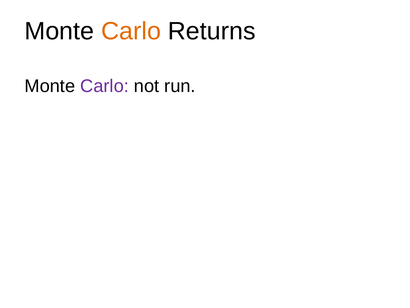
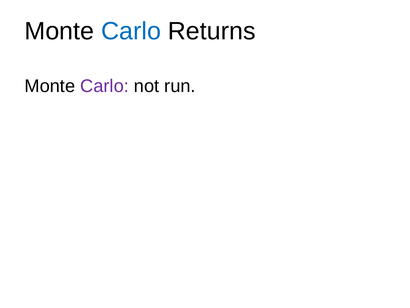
Carlo colour: orange -> blue (131, 31)
